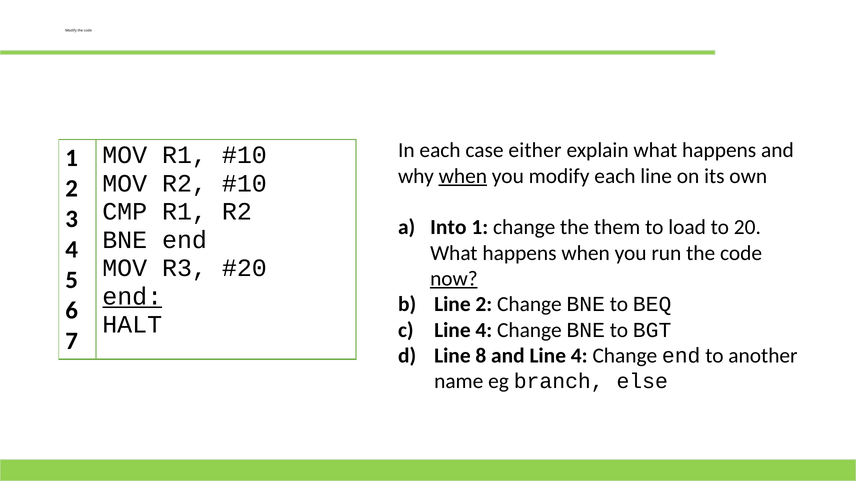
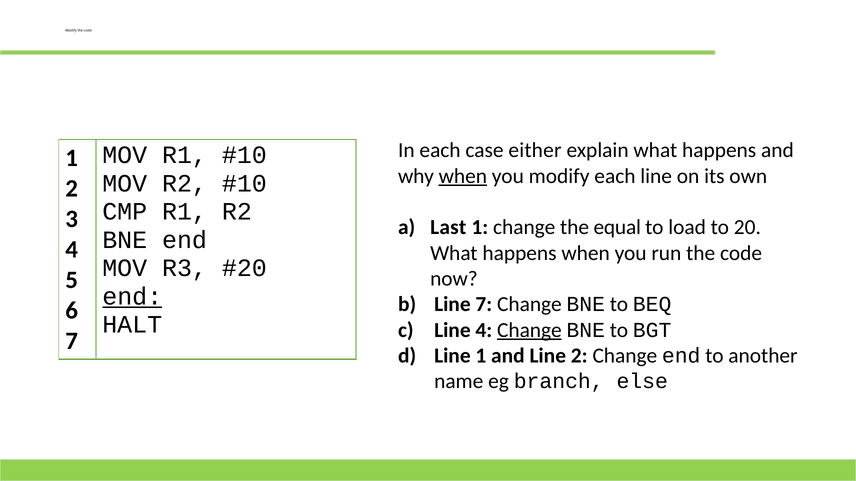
Into: Into -> Last (448, 228)
them: them -> equal (617, 228)
now underline: present -> none (454, 279)
Line 2: 2 -> 7 (484, 305)
Change underline: none -> present (529, 330)
Line 8: 8 -> 1 (481, 356)
and Line 4: 4 -> 2 (579, 356)
